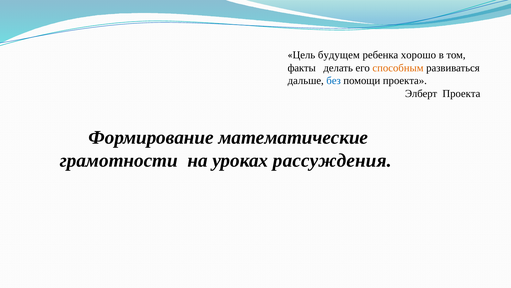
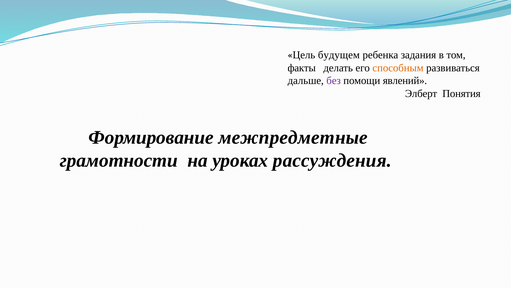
хорошо: хорошо -> задания (418, 55)
без colour: blue -> purple (334, 81)
помощи проекта: проекта -> явлений (405, 81)
Элберт Проекта: Проекта -> Понятия (461, 93)
математические: математические -> межпредметные (293, 137)
